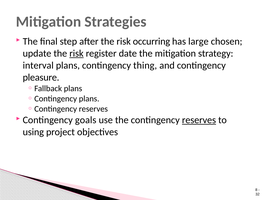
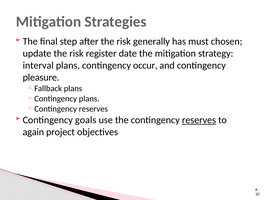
occurring: occurring -> generally (151, 41)
large: large -> must (198, 41)
risk underline: present -> none (76, 53)
thing: thing -> occur (145, 65)
using: using -> again (33, 132)
